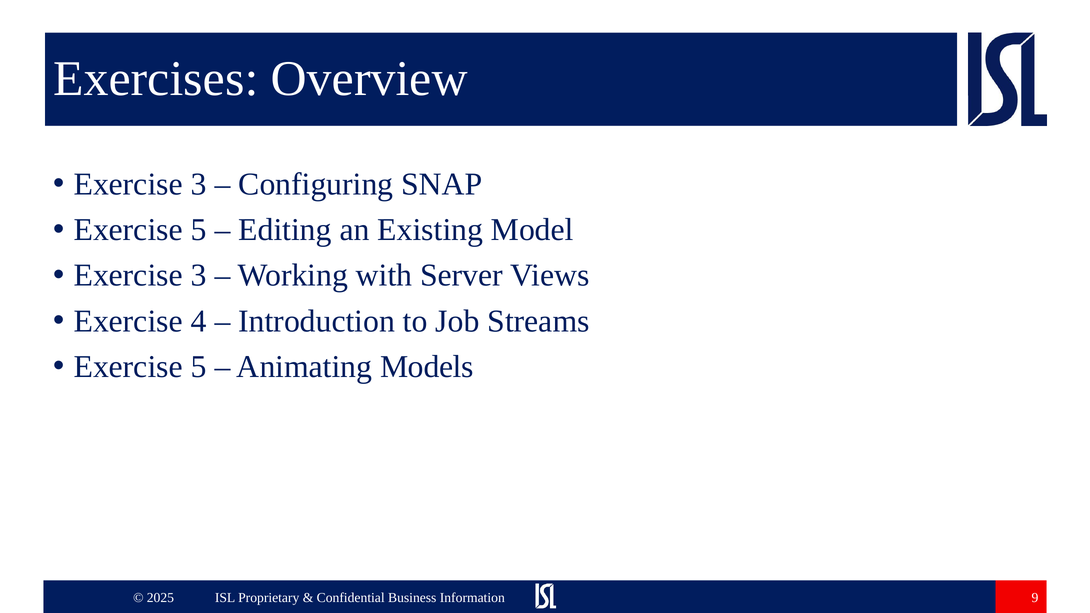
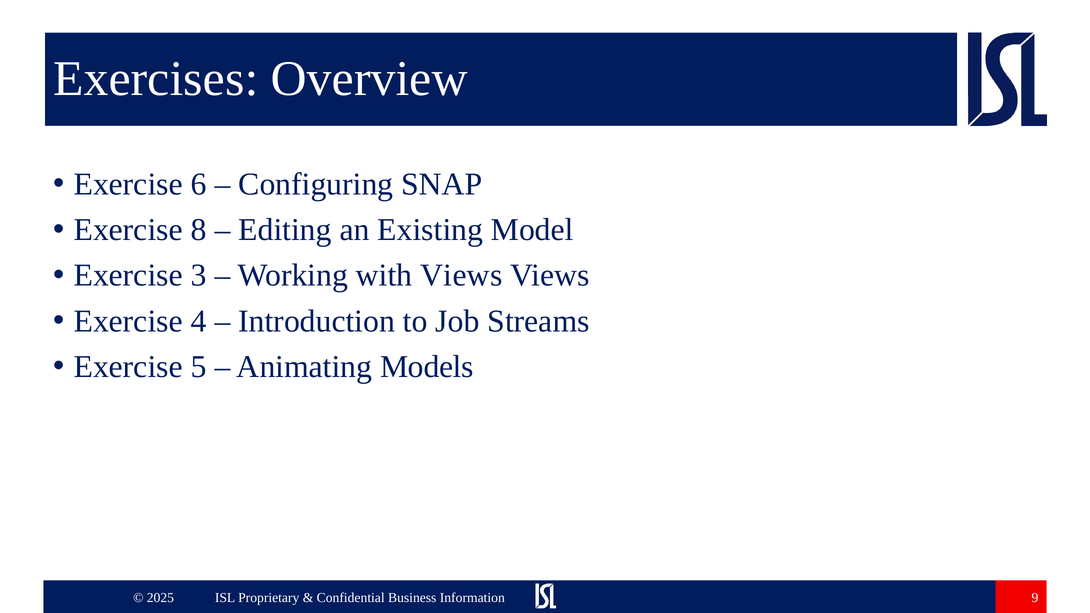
3: 3 -> 6 (199, 184)
5: 5 -> 8 (199, 230)
with Server: Server -> Views (461, 276)
